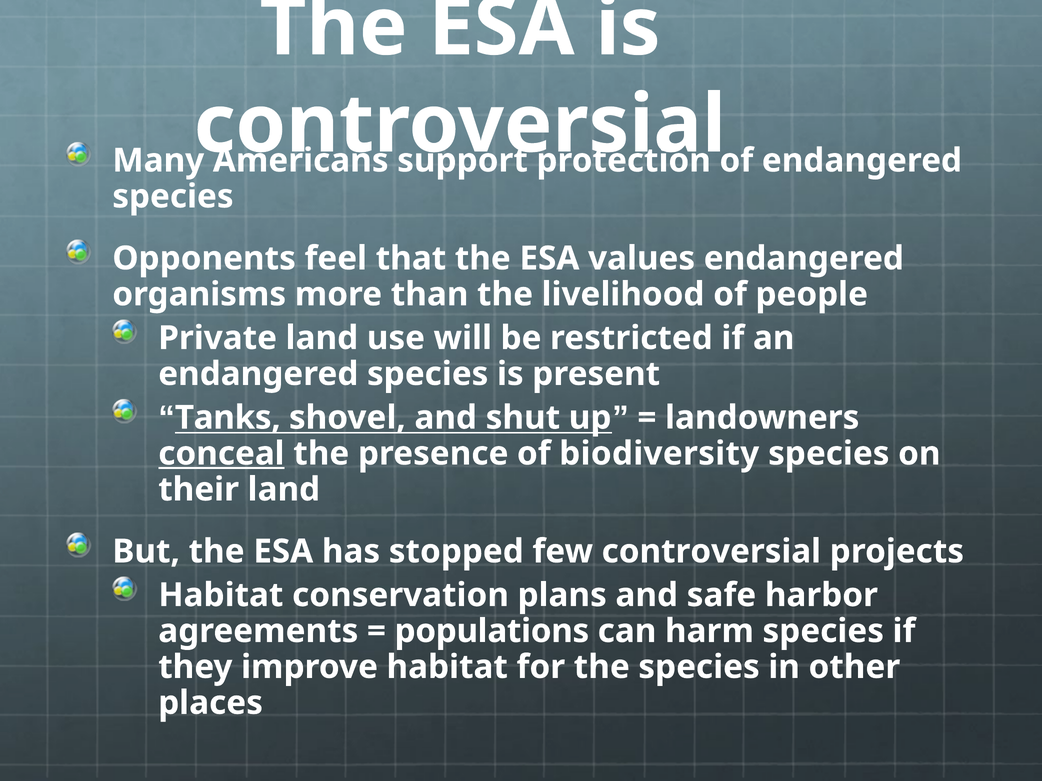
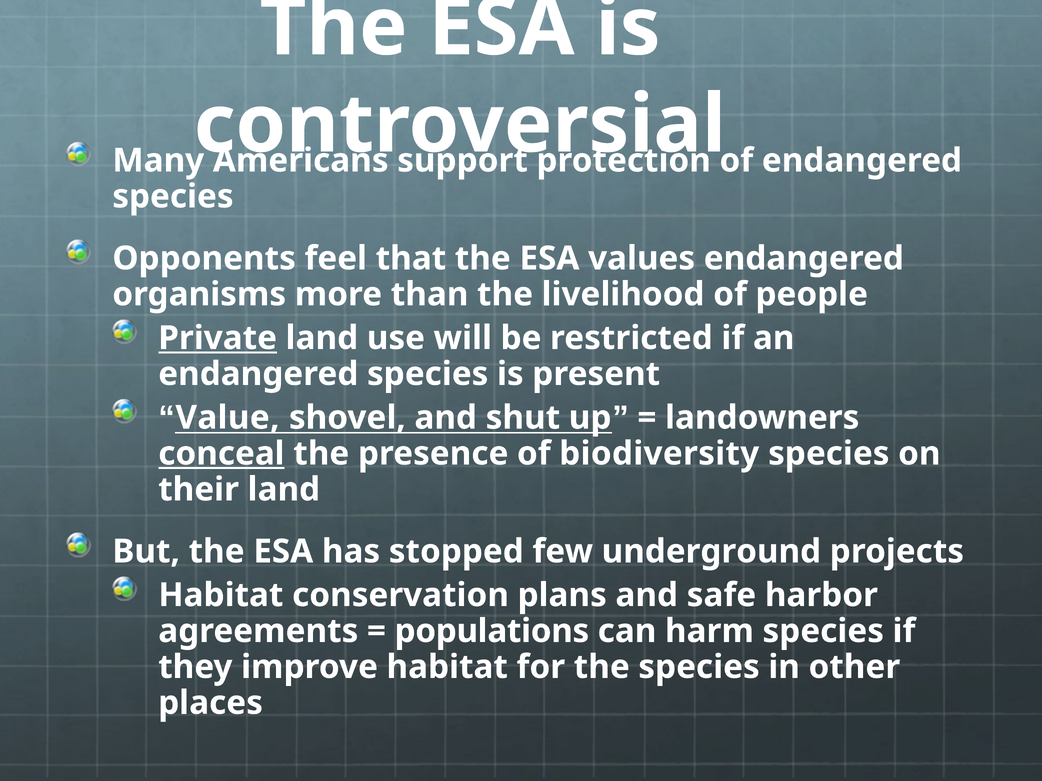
Private underline: none -> present (218, 338)
Tanks: Tanks -> Value (227, 418)
few controversial: controversial -> underground (711, 552)
